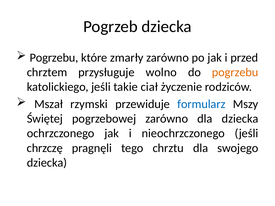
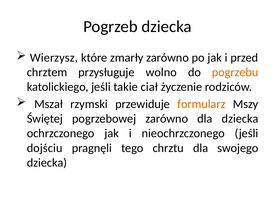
Pogrzebu: Pogrzebu -> Wierzysz (54, 58)
formularz colour: blue -> orange (201, 104)
chrzczę: chrzczę -> dojściu (45, 148)
